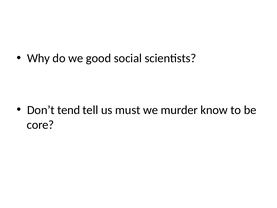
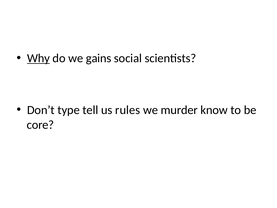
Why underline: none -> present (38, 58)
good: good -> gains (99, 58)
tend: tend -> type (69, 110)
must: must -> rules (128, 110)
